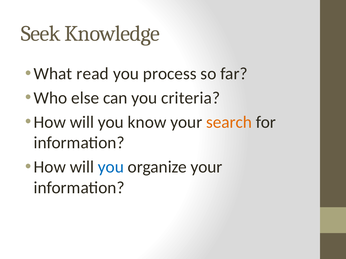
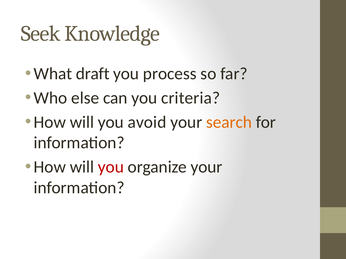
read: read -> draft (93, 74)
know: know -> avoid (147, 122)
you colour: blue -> red (111, 167)
